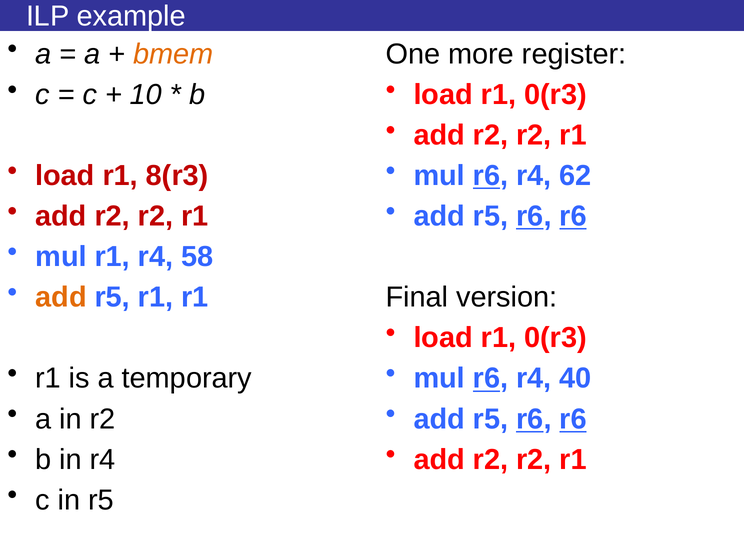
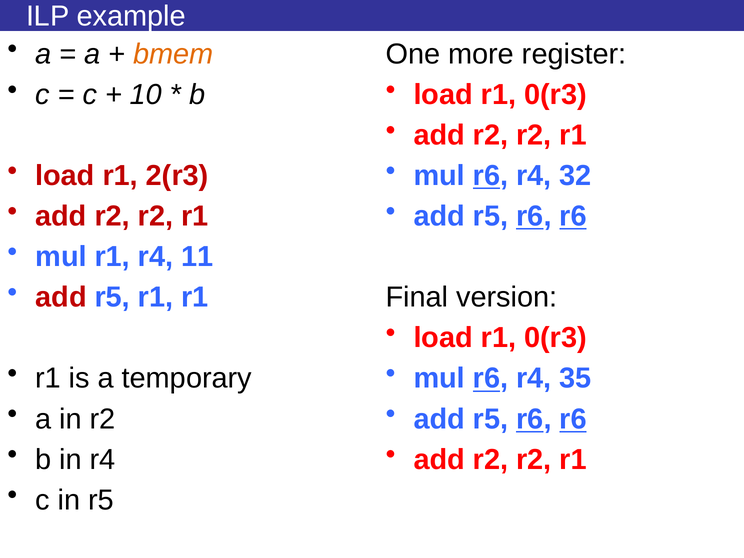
8(r3: 8(r3 -> 2(r3 (177, 176)
62: 62 -> 32 (575, 176)
58: 58 -> 11 (197, 257)
add colour: orange -> red (61, 297)
40: 40 -> 35 (575, 378)
